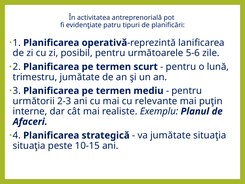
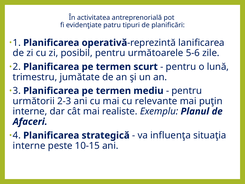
va jumătate: jumătate -> influenţa (171, 135)
situaţia: situaţia -> interne (29, 146)
